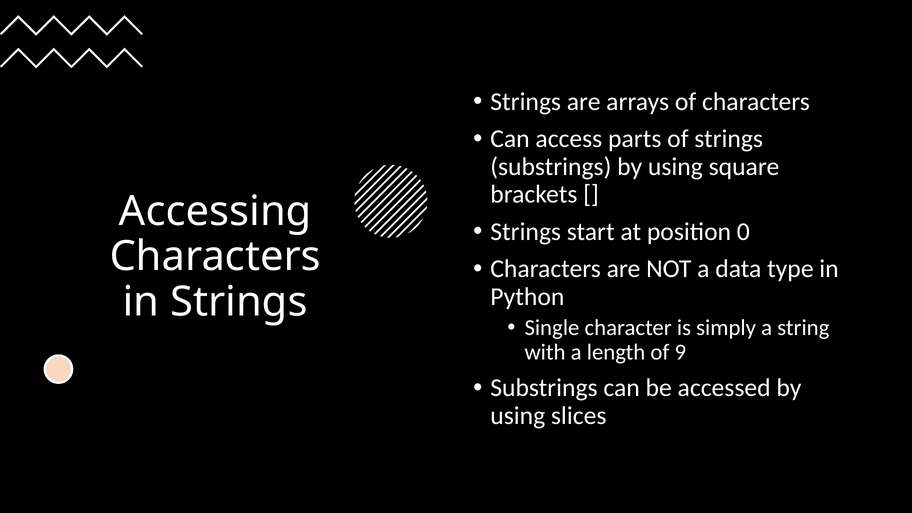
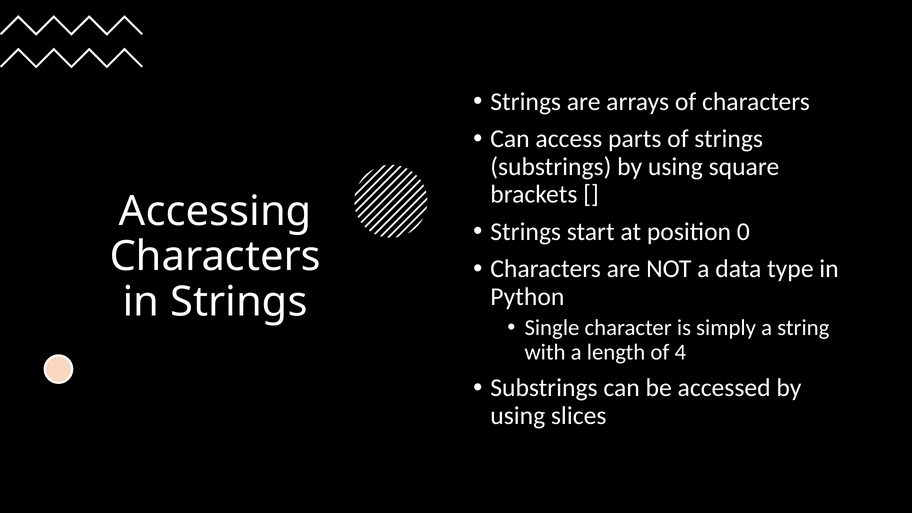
9: 9 -> 4 (680, 352)
